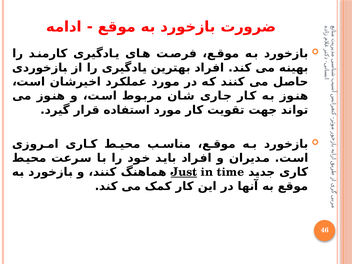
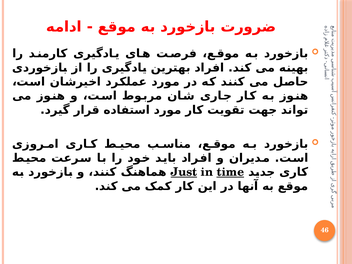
time underline: none -> present (230, 172)
